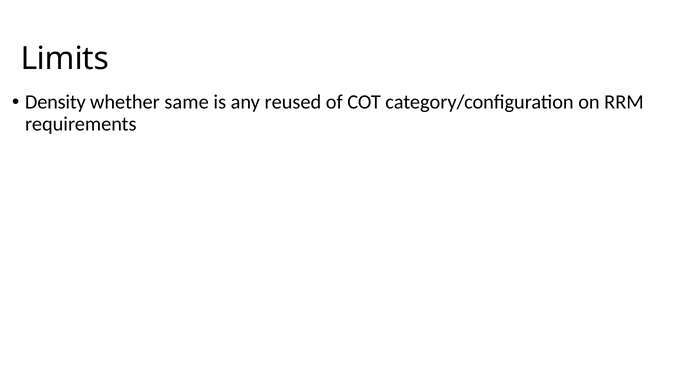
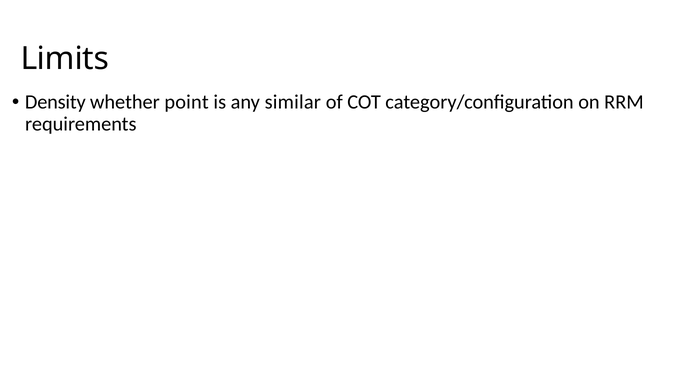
same: same -> point (187, 102)
reused: reused -> similar (293, 102)
